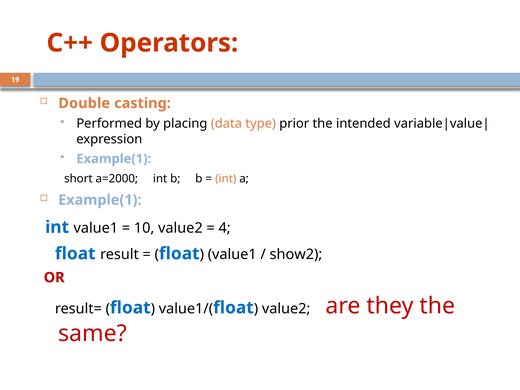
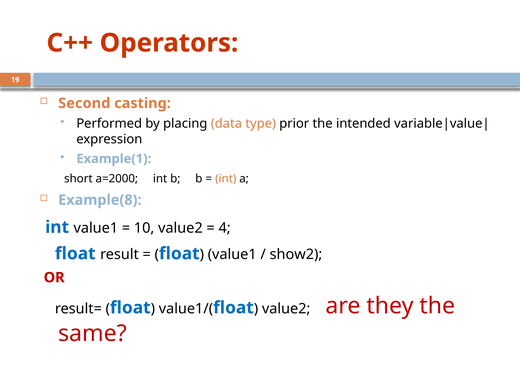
Double: Double -> Second (84, 103)
Example(1: Example(1 -> Example(8 (100, 200)
